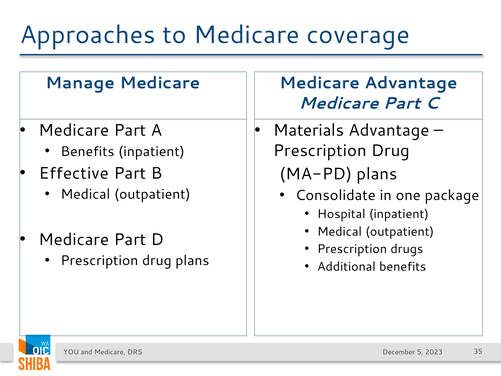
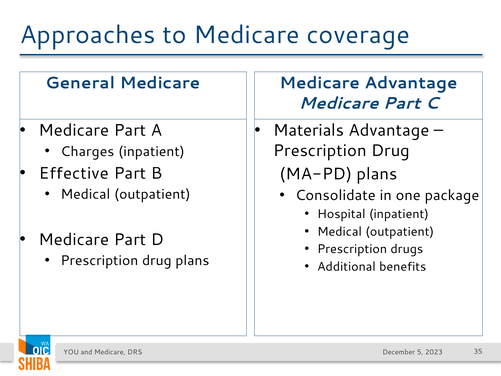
Manage: Manage -> General (80, 83)
Benefits: Benefits -> Charges (87, 151)
